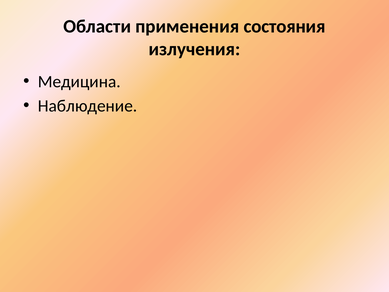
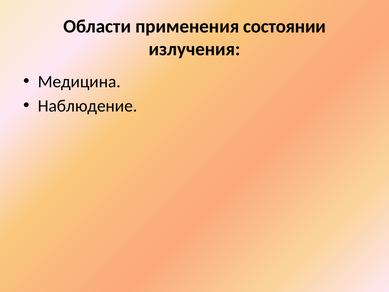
состояния: состояния -> состоянии (285, 26)
